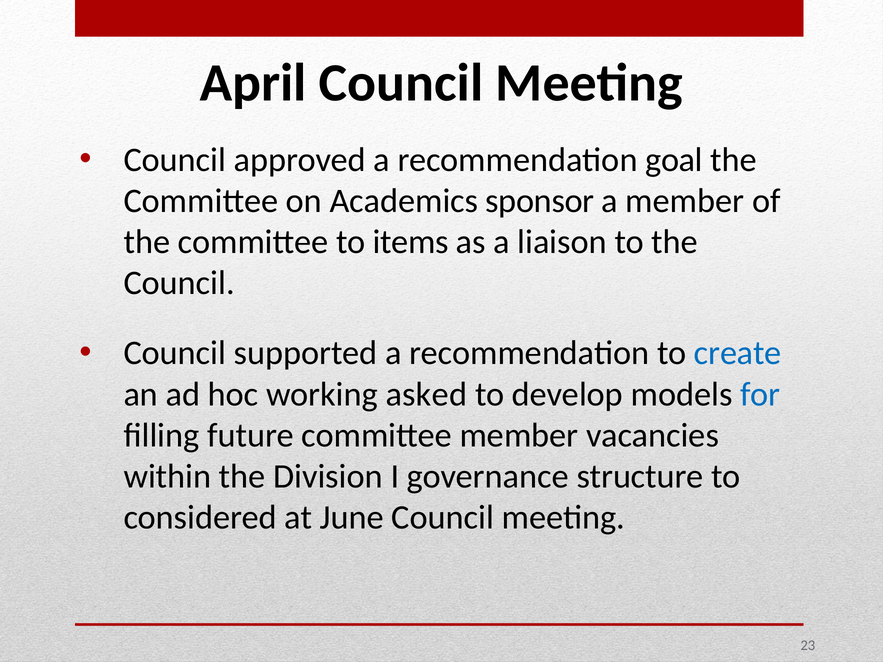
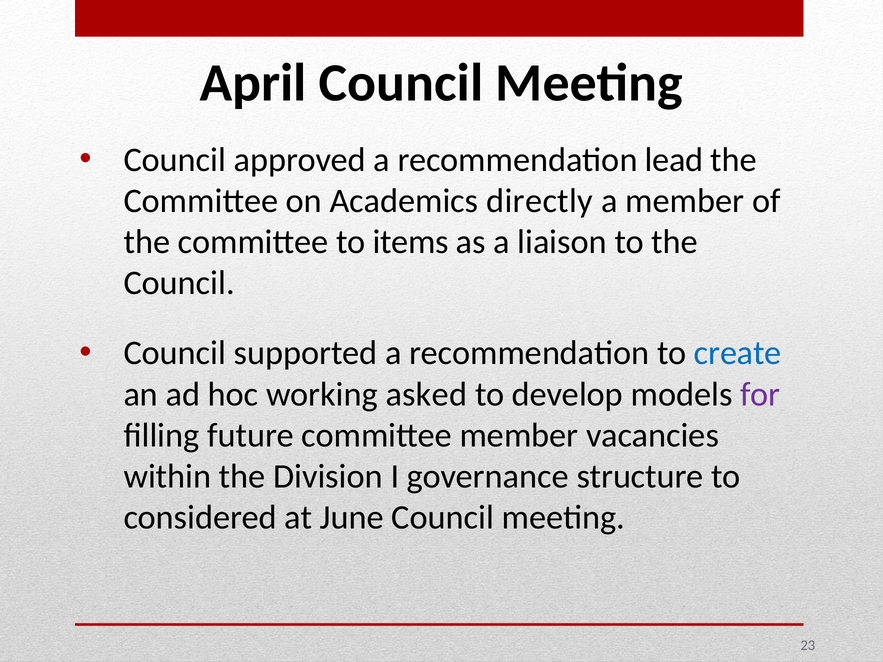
goal: goal -> lead (674, 160)
sponsor: sponsor -> directly (540, 201)
for colour: blue -> purple (760, 394)
